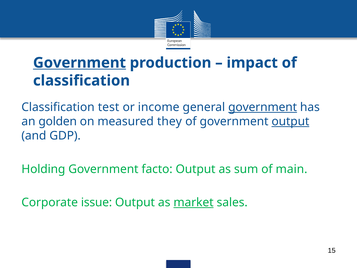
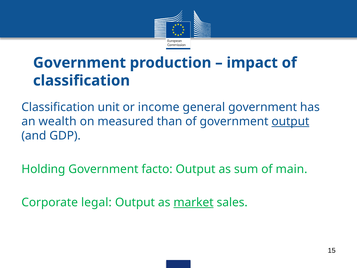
Government underline: present -> none (79, 63)
test: test -> unit (109, 107)
government underline: present -> none (263, 107)
golden: golden -> wealth (58, 121)
they: they -> than (170, 121)
issue: issue -> legal (96, 202)
